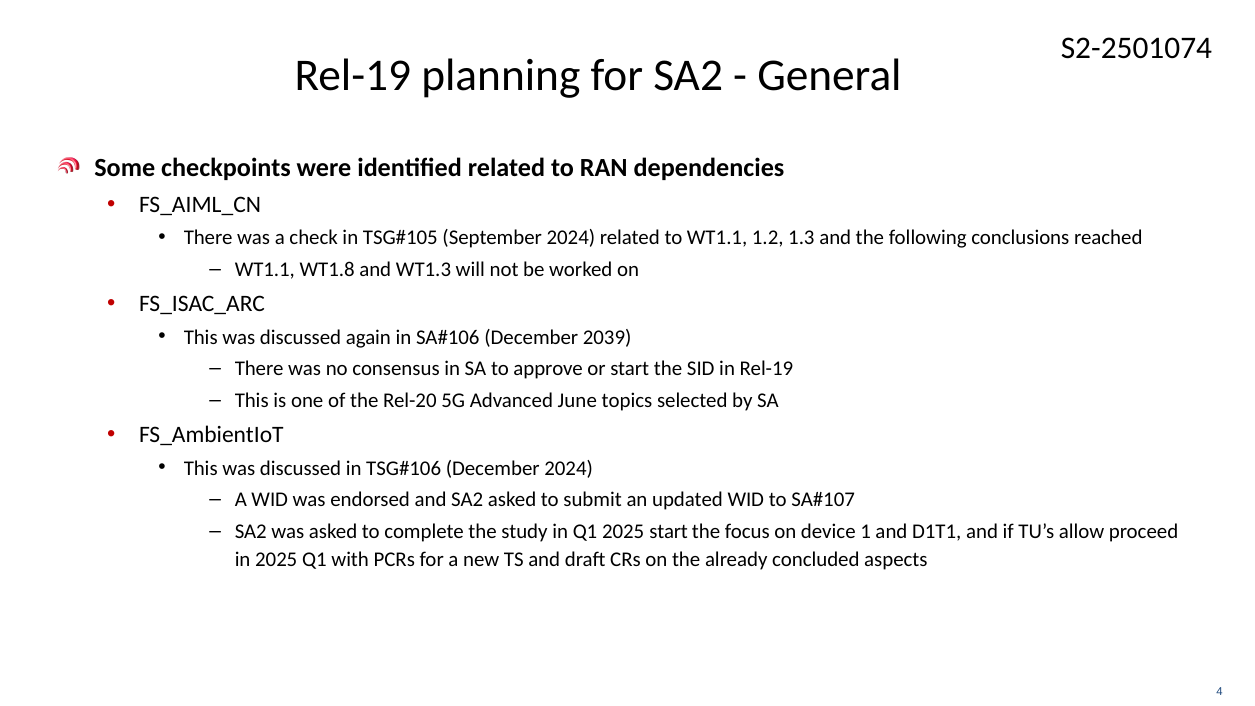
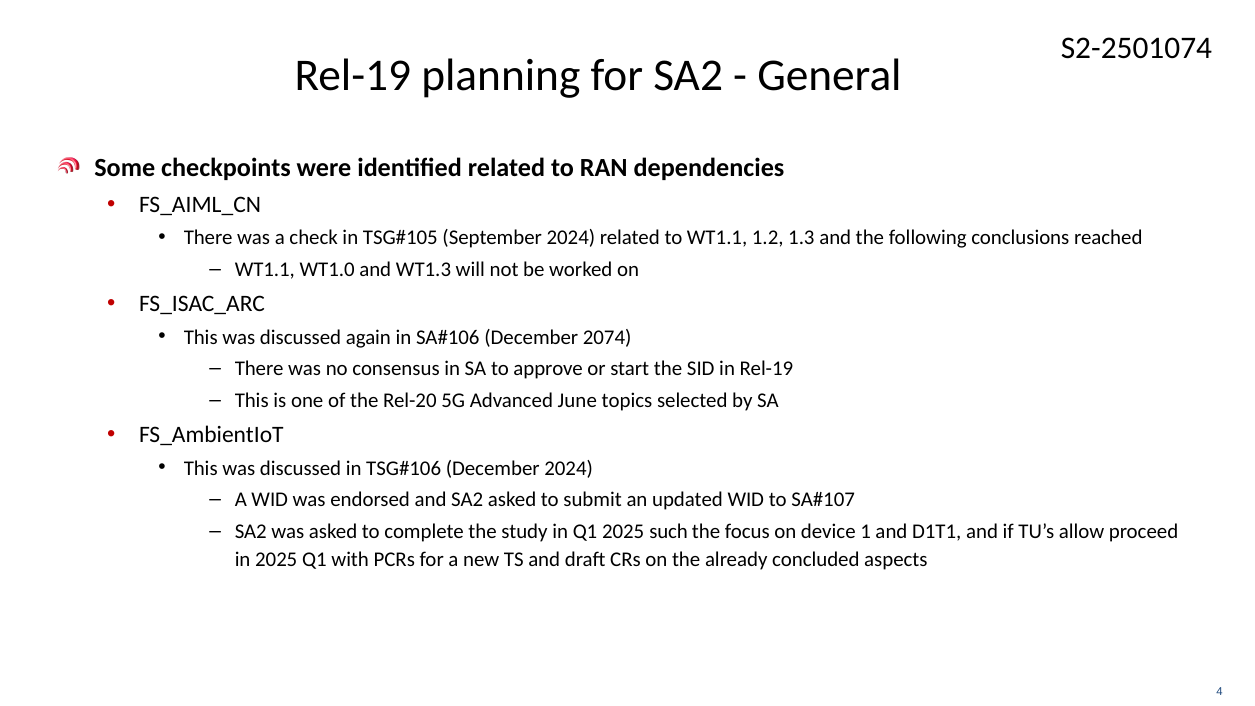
WT1.8: WT1.8 -> WT1.0 (327, 270)
2039: 2039 -> 2074 (607, 337)
2025 start: start -> such (669, 532)
